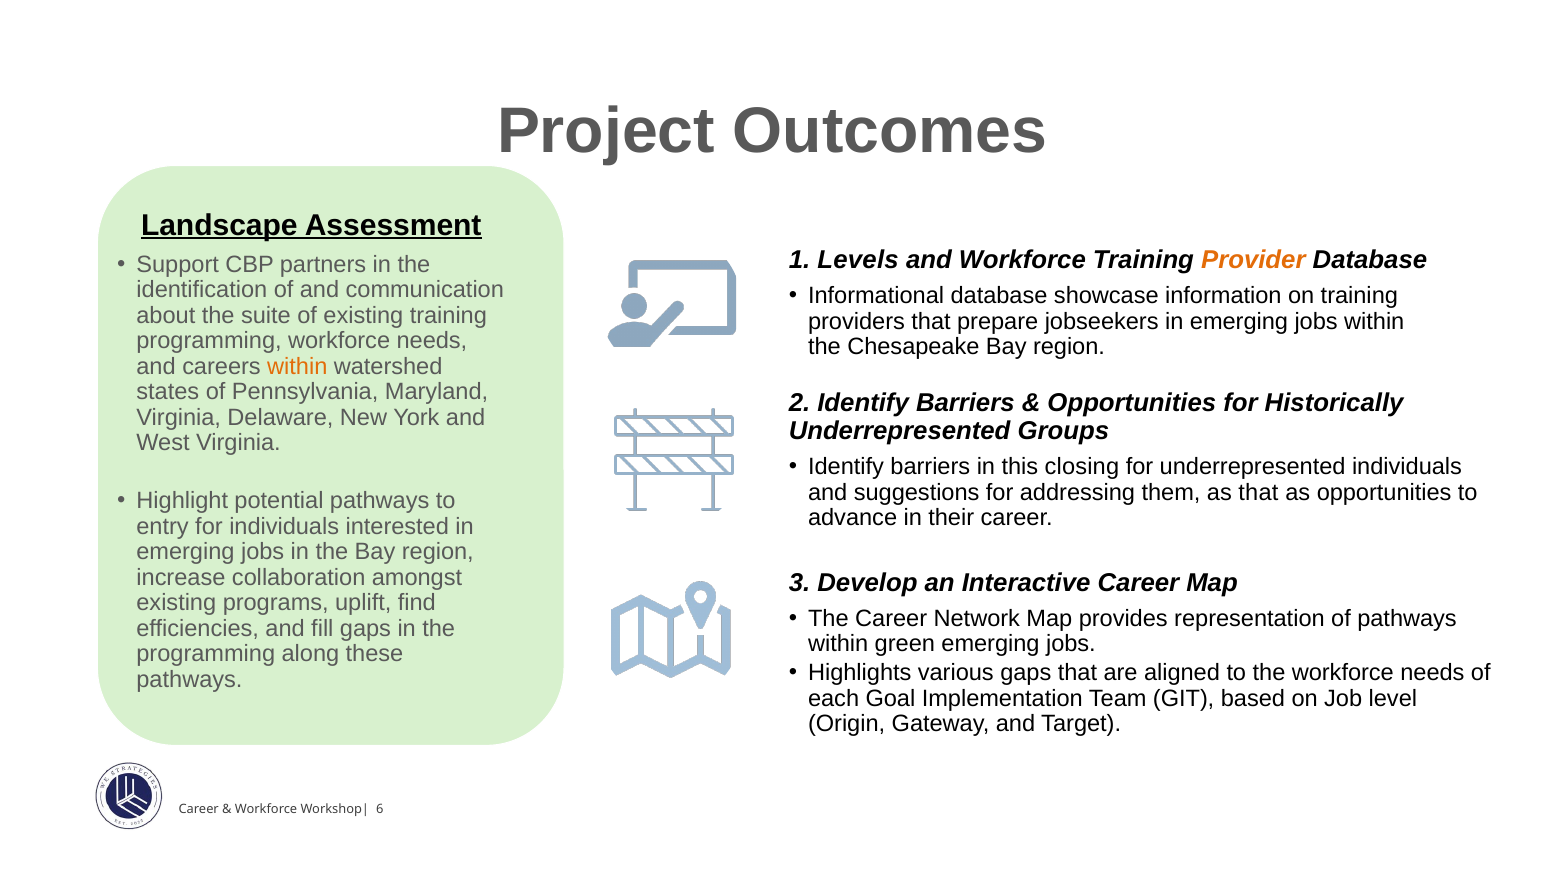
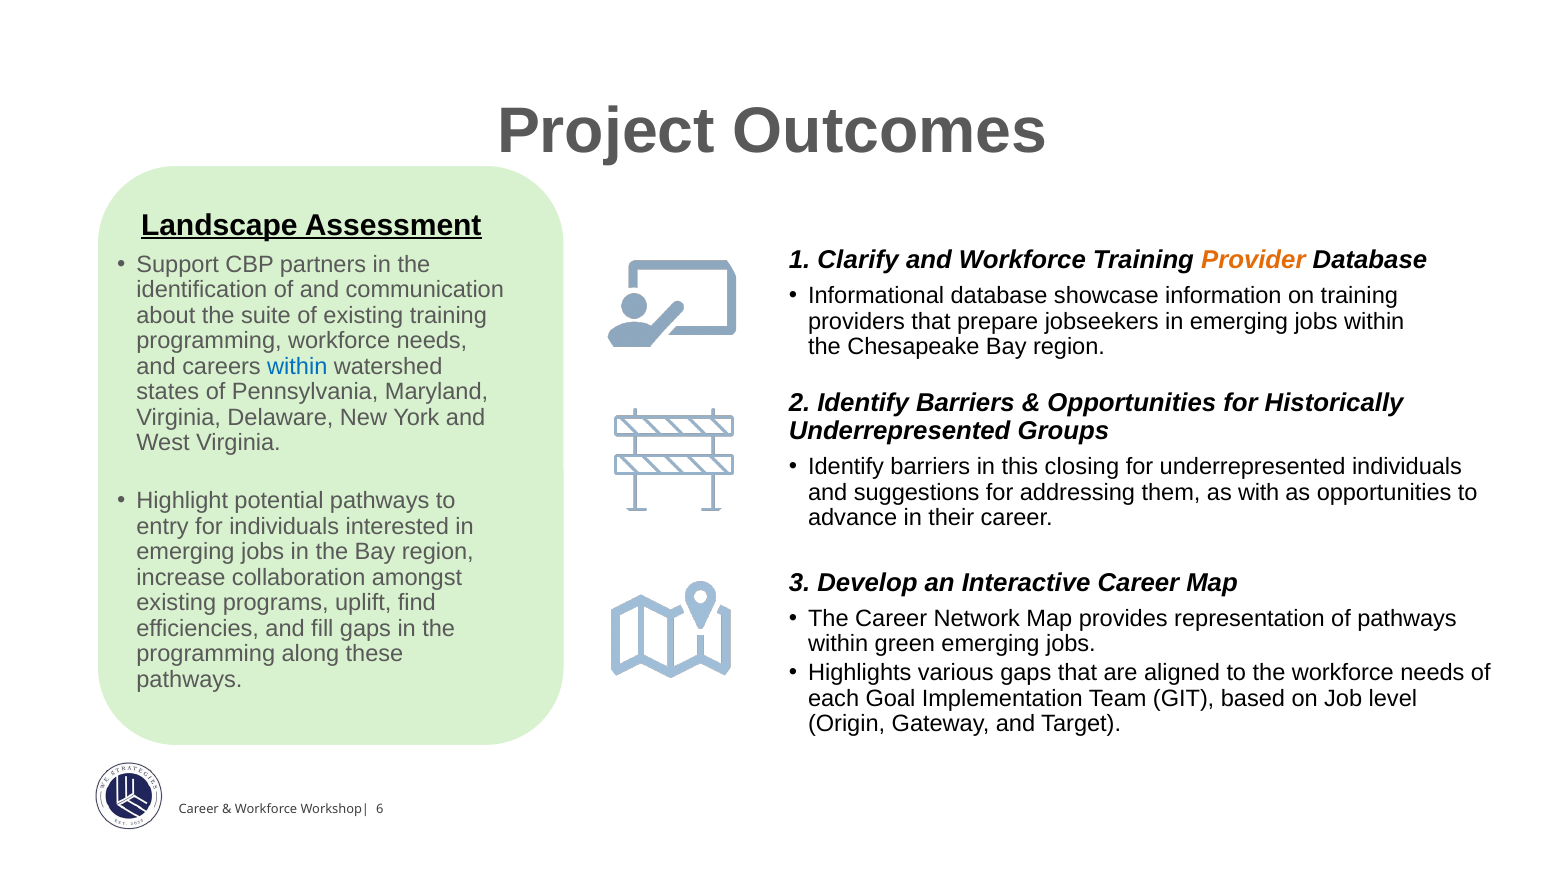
Levels: Levels -> Clarify (858, 260)
within colour: orange -> blue (297, 367)
as that: that -> with (1259, 492)
